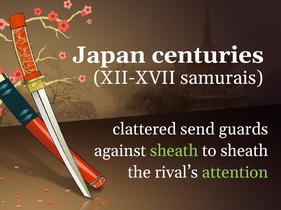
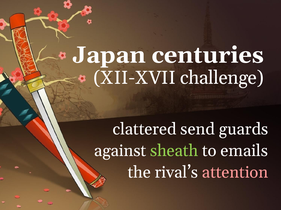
samurais: samurais -> challenge (222, 78)
to sheath: sheath -> emails (244, 151)
attention colour: light green -> pink (235, 173)
